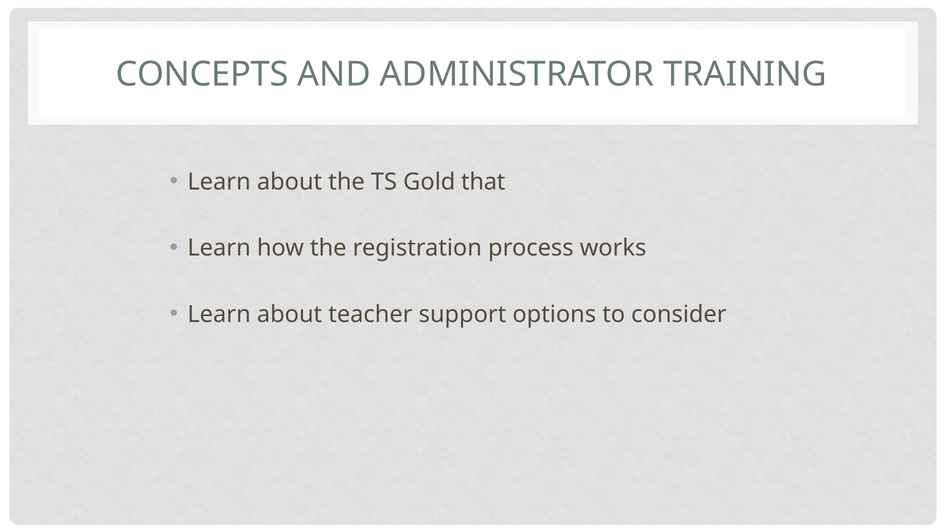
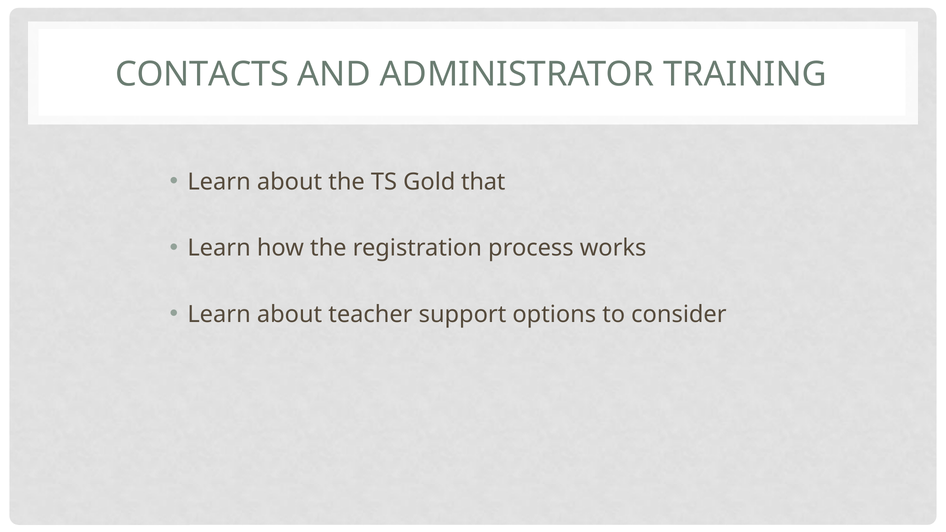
CONCEPTS: CONCEPTS -> CONTACTS (202, 74)
